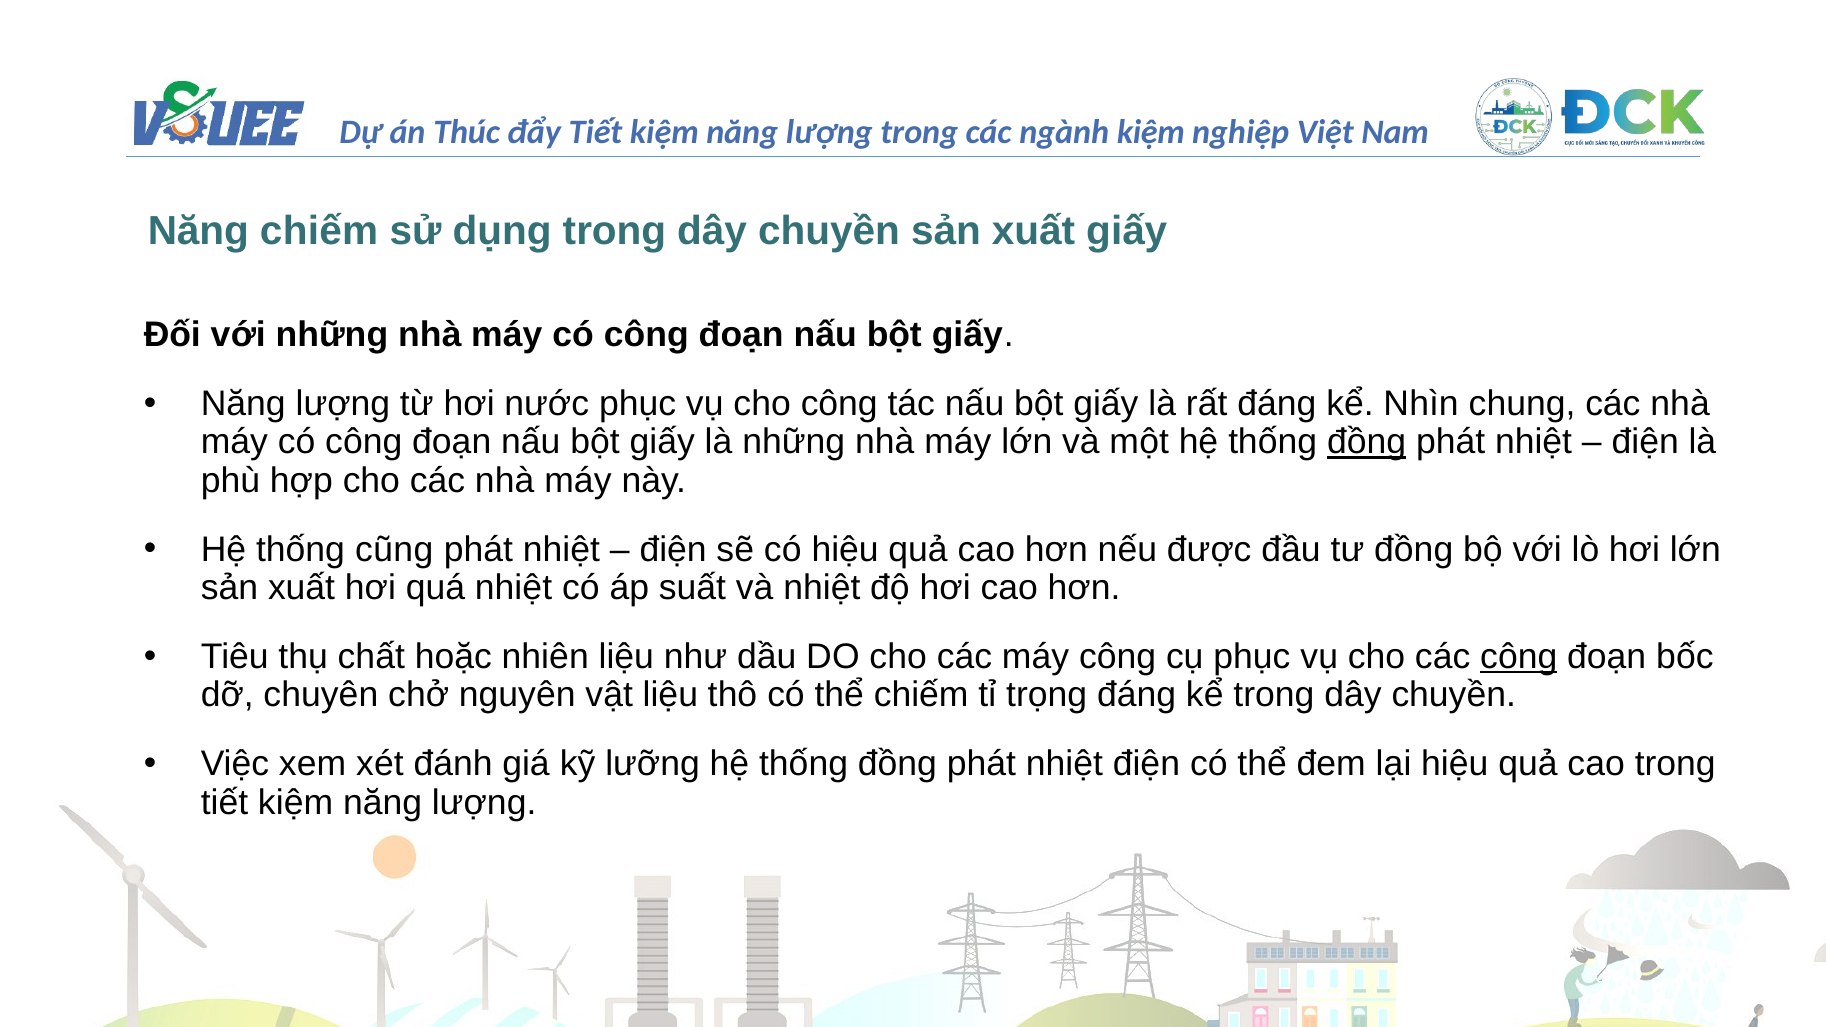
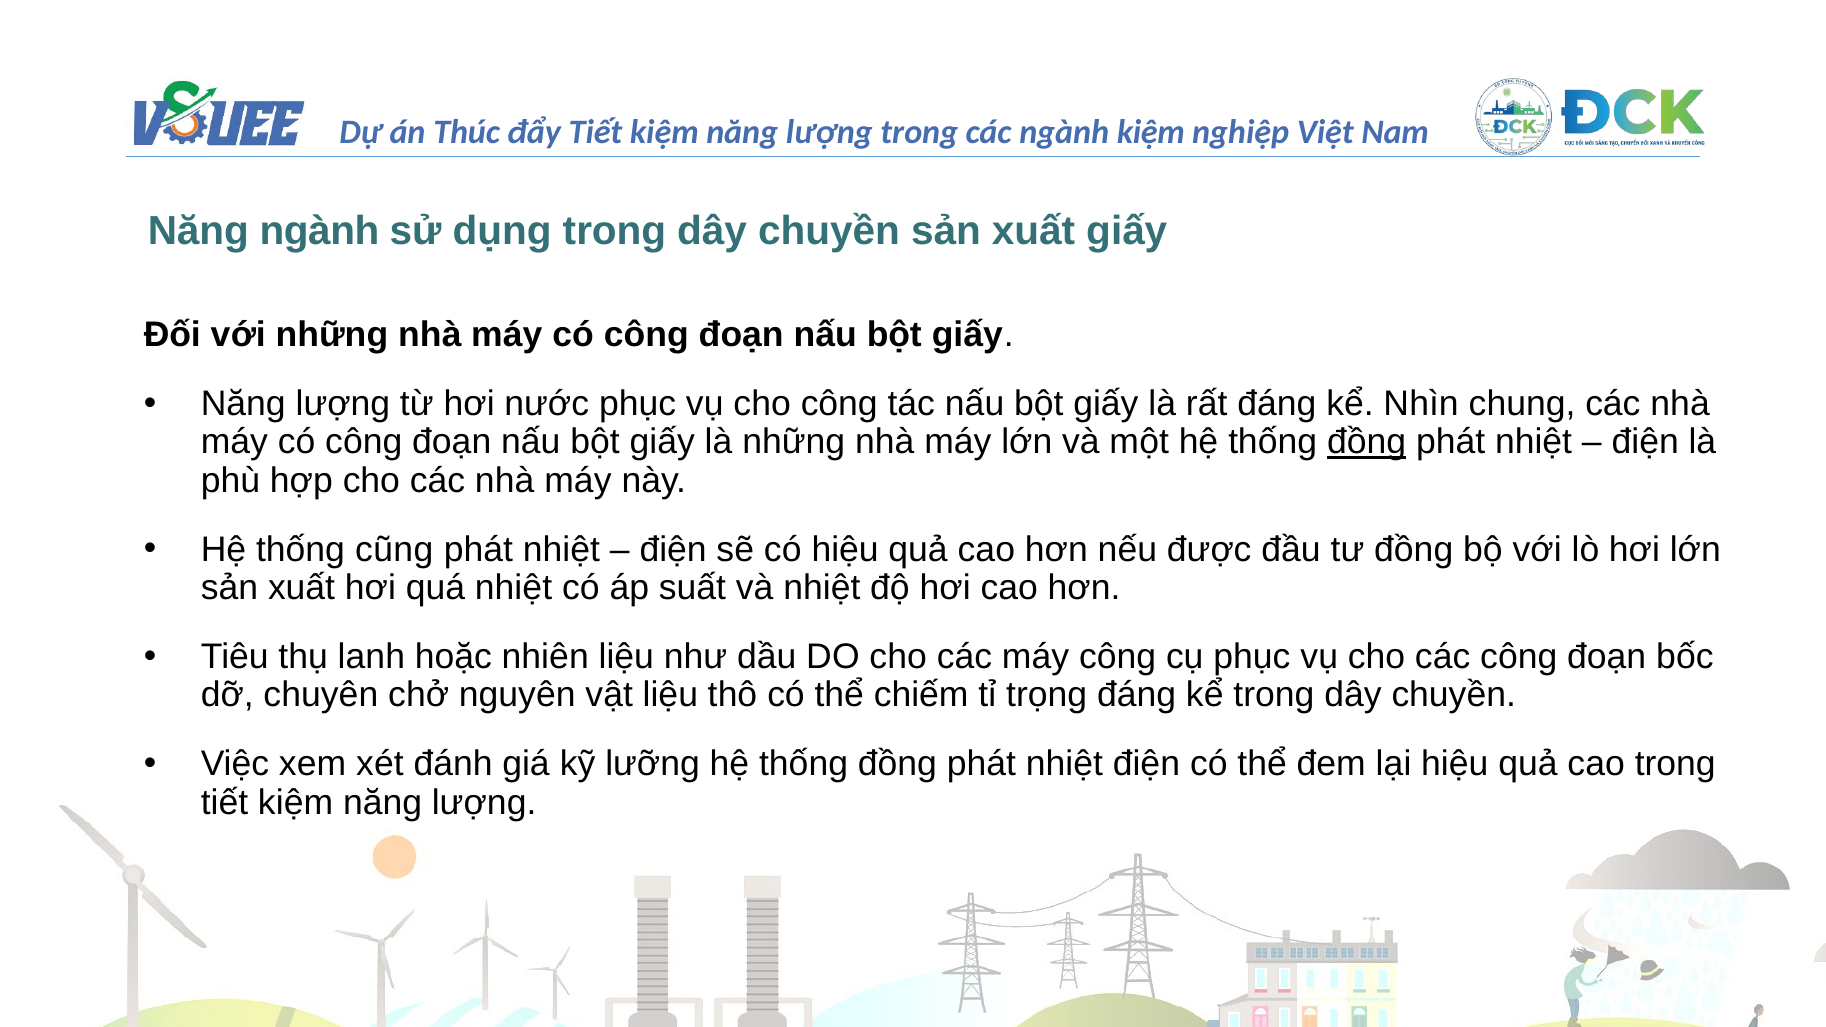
Năng chiếm: chiếm -> ngành (319, 231)
chất: chất -> lanh (371, 657)
công underline: present -> none (1519, 657)
